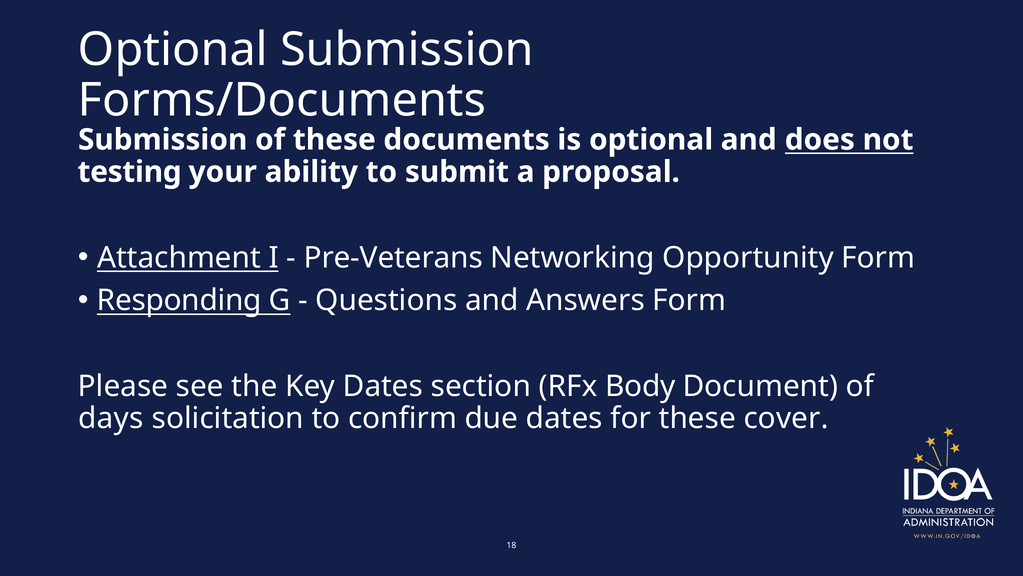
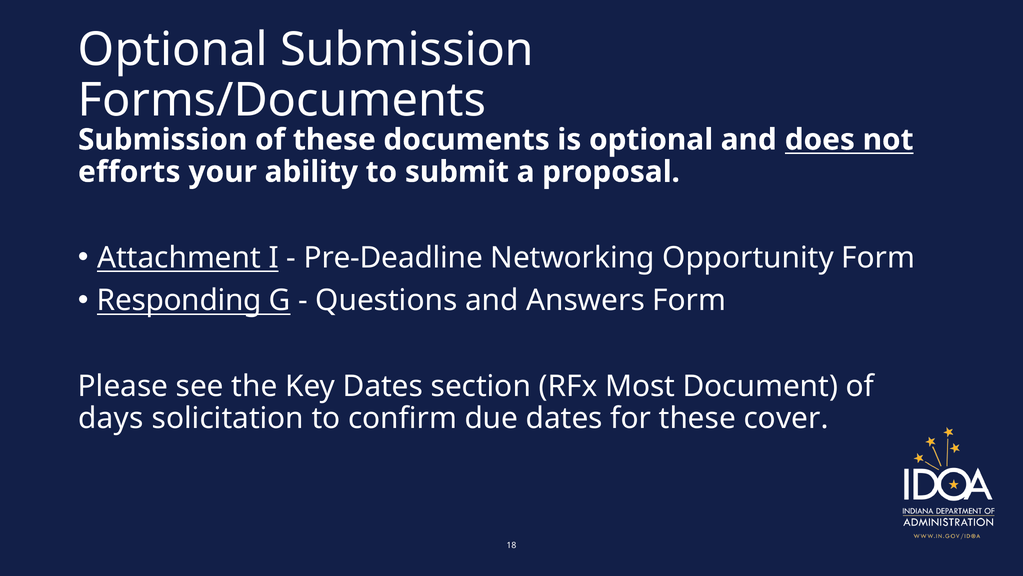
testing: testing -> efforts (129, 172)
Pre-Veterans: Pre-Veterans -> Pre-Deadline (393, 257)
Body: Body -> Most (640, 386)
